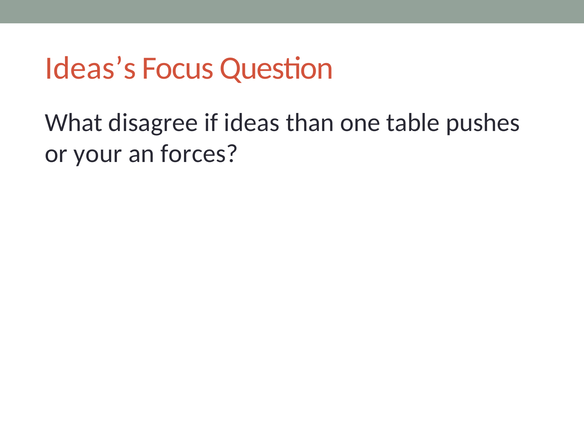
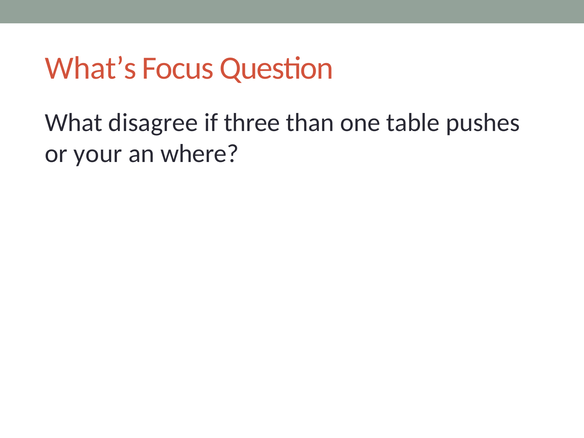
Ideas’s: Ideas’s -> What’s (91, 68)
ideas: ideas -> three (252, 123)
forces: forces -> where (200, 154)
